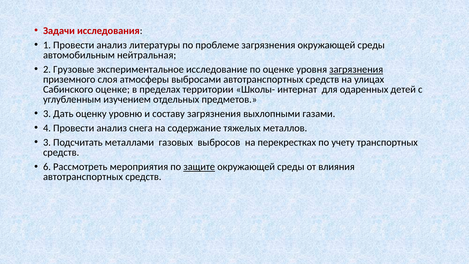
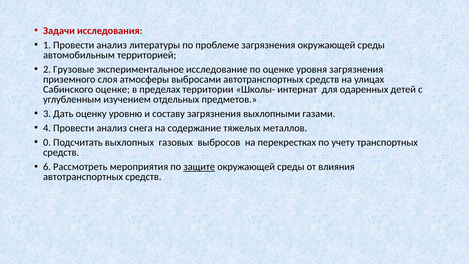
нейтральная: нейтральная -> территорией (147, 55)
загрязнения underline: present -> none (356, 69)
3: 3 -> 0 (47, 142)
металлами: металлами -> выхлопных (129, 142)
